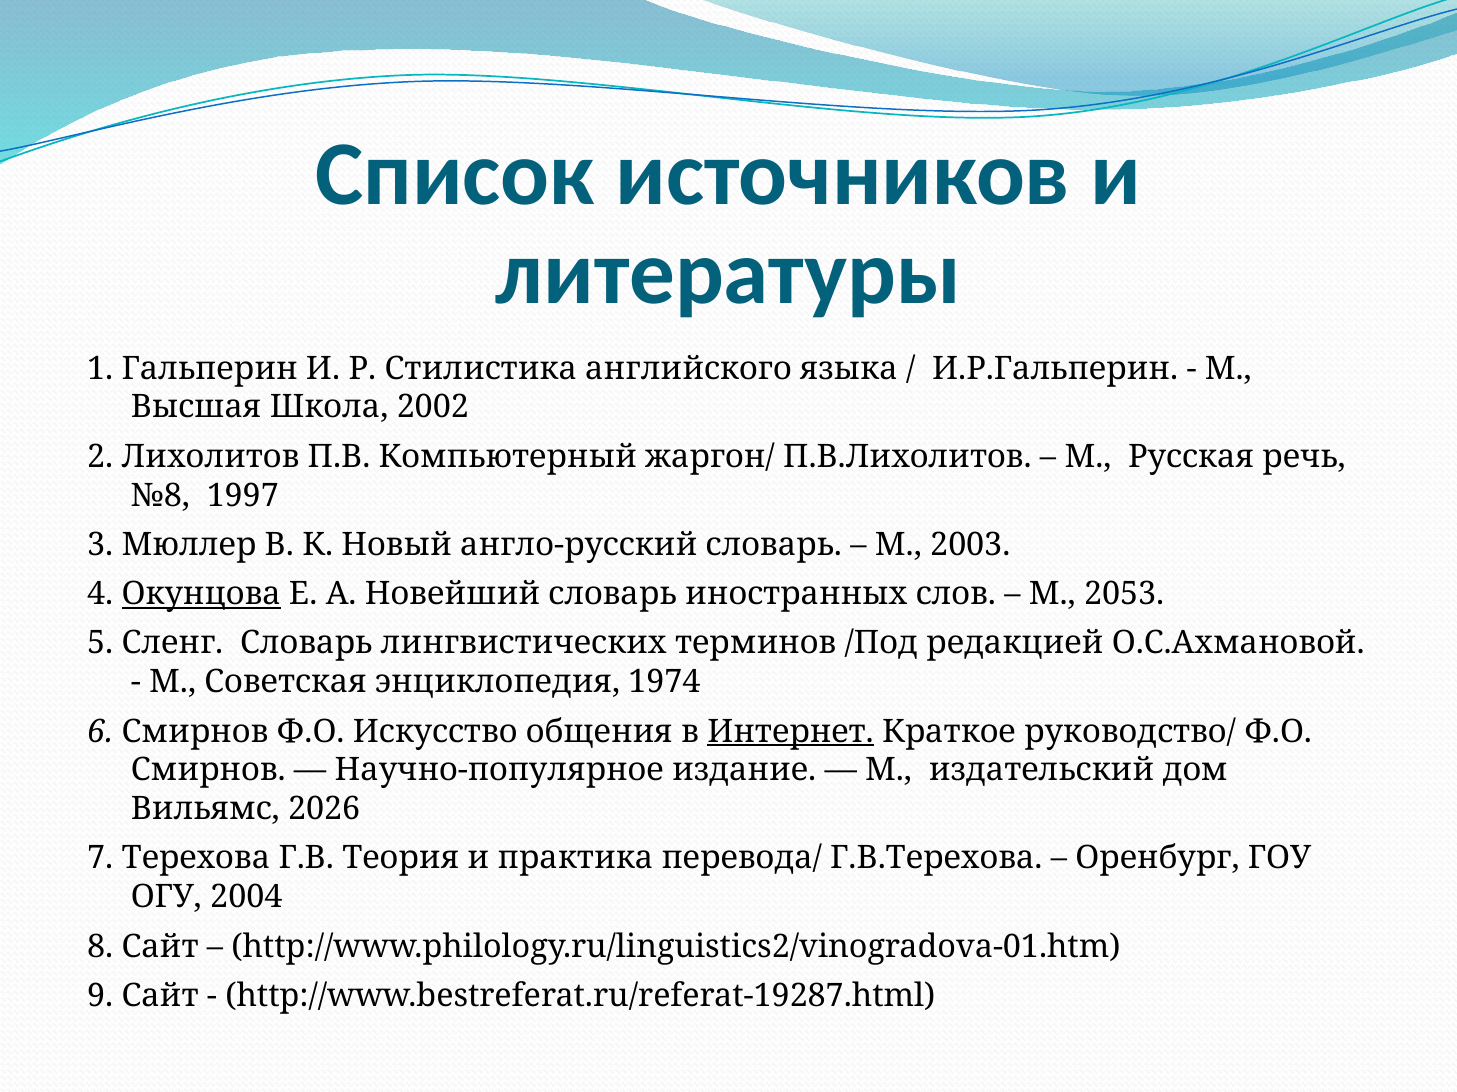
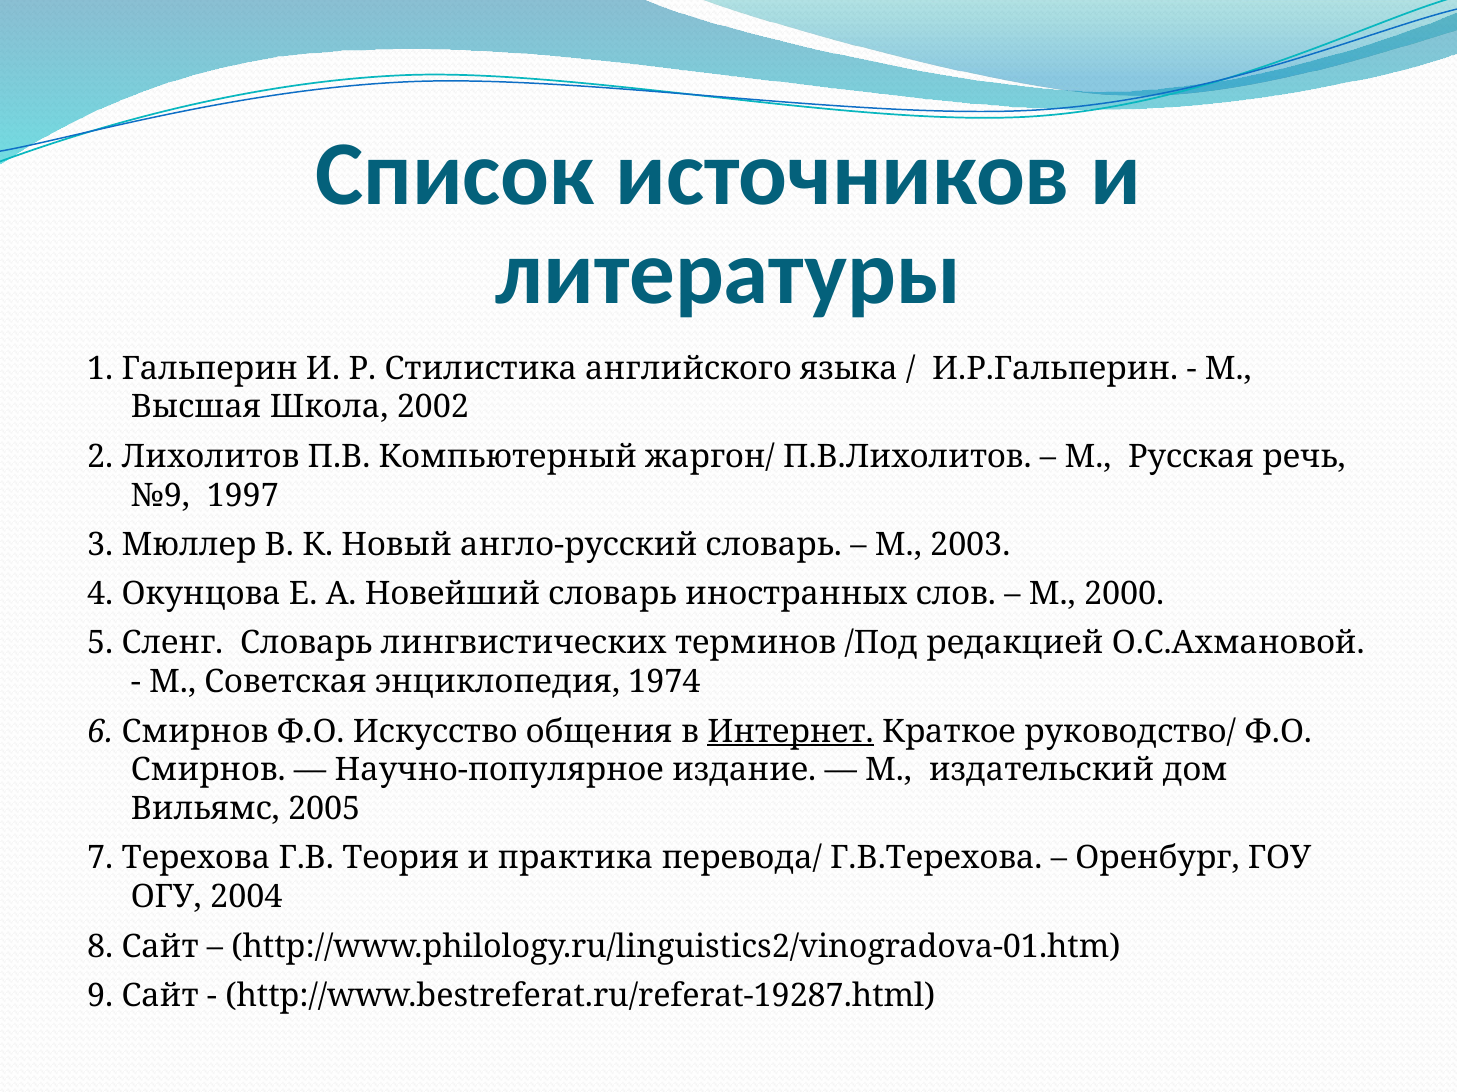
№8: №8 -> №9 (160, 496)
Окунцова underline: present -> none (201, 594)
2053: 2053 -> 2000 (1124, 594)
2026: 2026 -> 2005 (324, 810)
